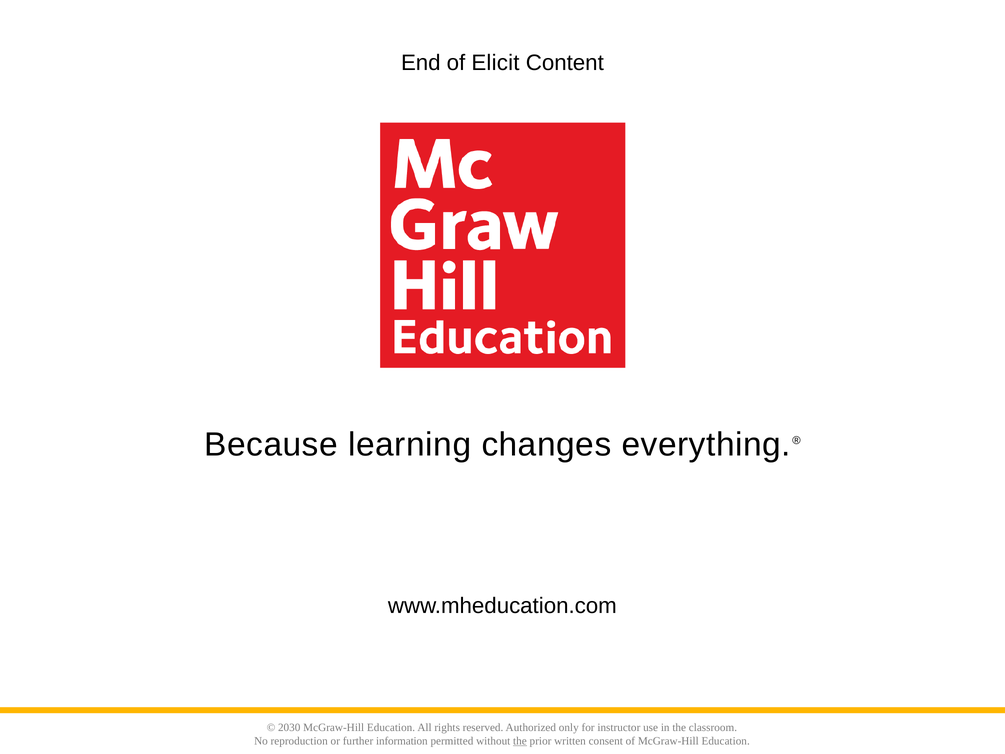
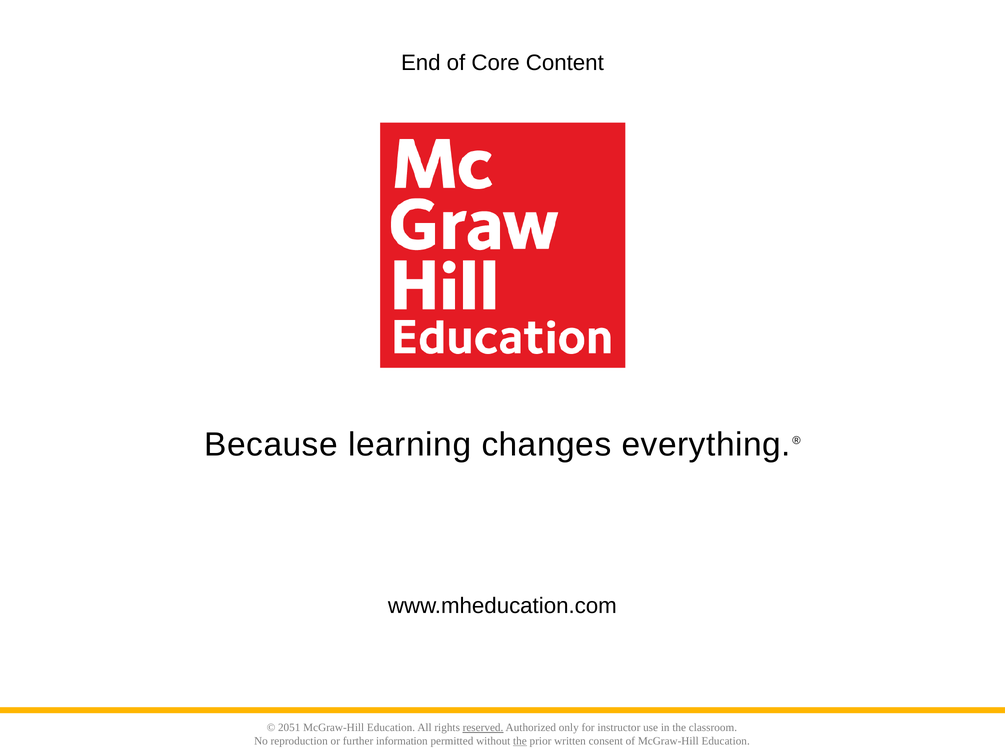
Elicit: Elicit -> Core (496, 63)
2030: 2030 -> 2051 (289, 727)
reserved underline: none -> present (483, 727)
